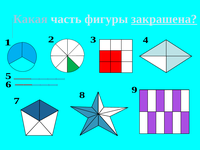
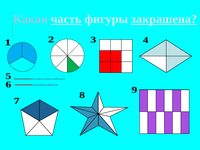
часть underline: none -> present (66, 19)
